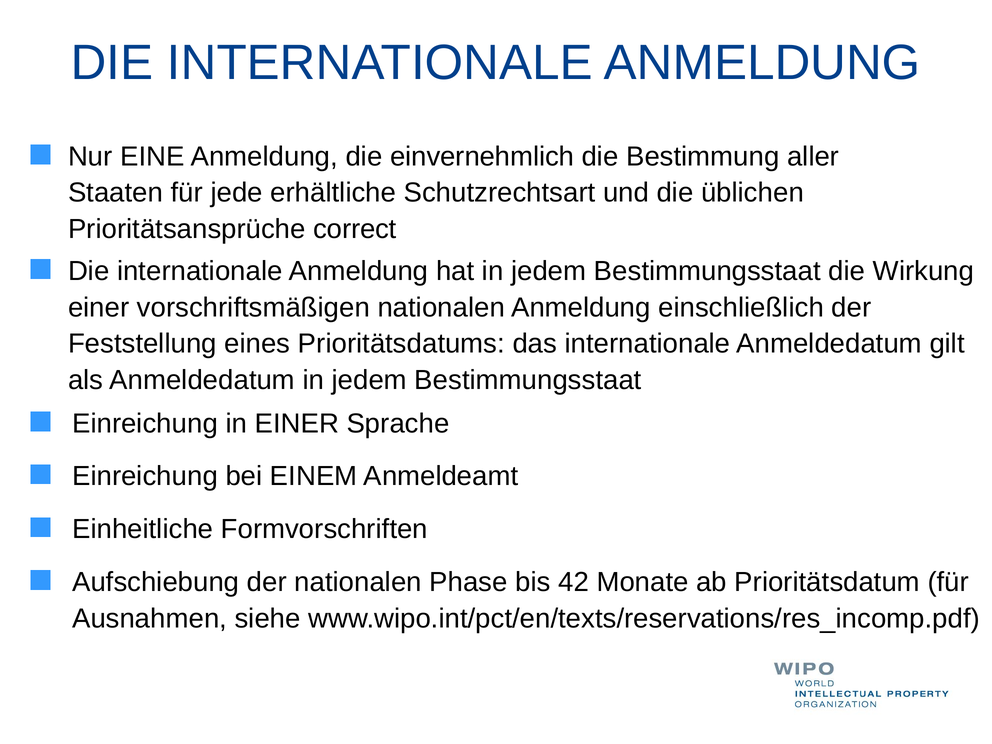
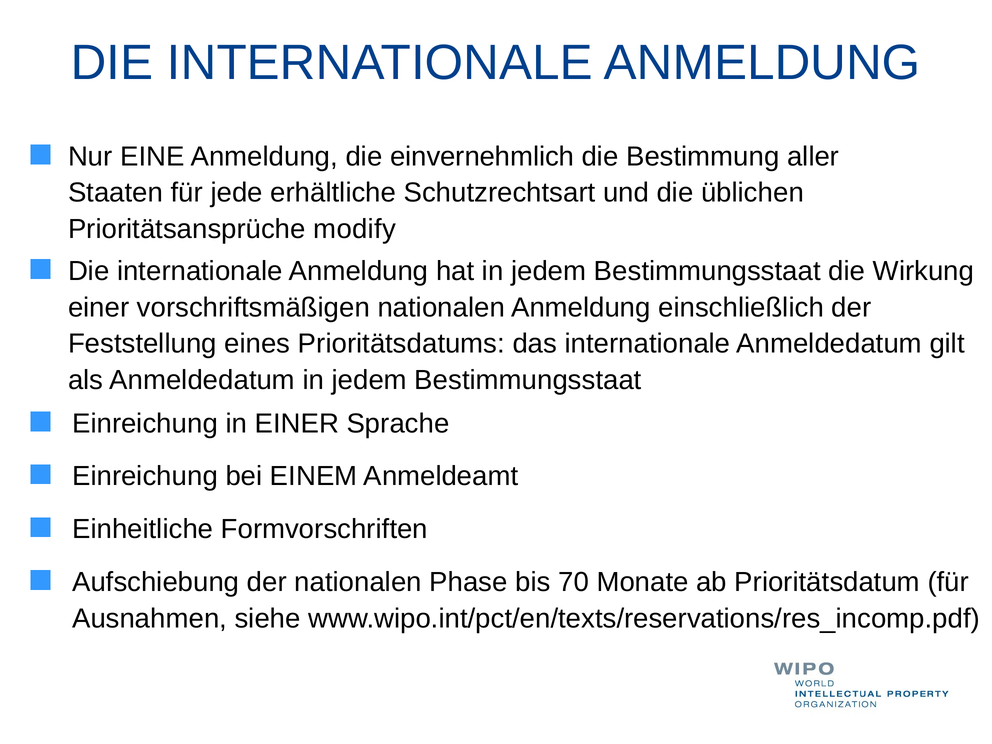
correct: correct -> modify (355, 229)
42: 42 -> 70 (574, 582)
